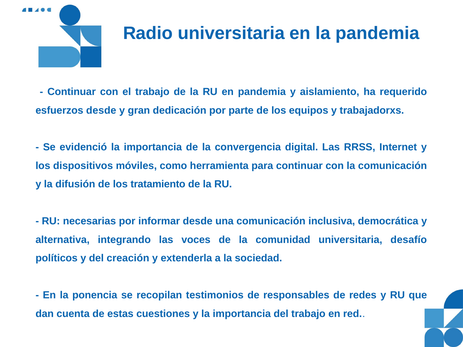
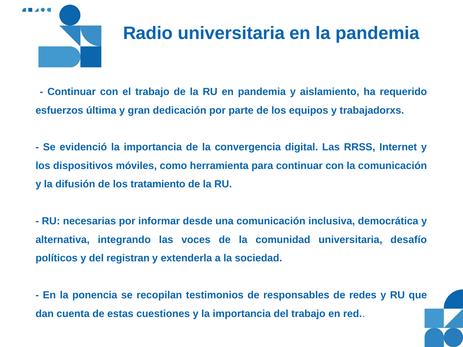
esfuerzos desde: desde -> última (101, 110)
creación: creación -> registran (128, 258)
